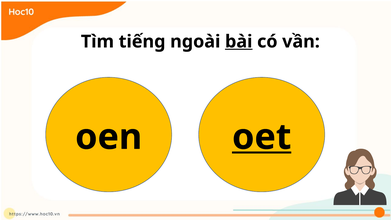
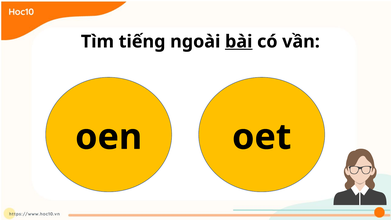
oet underline: present -> none (262, 137)
